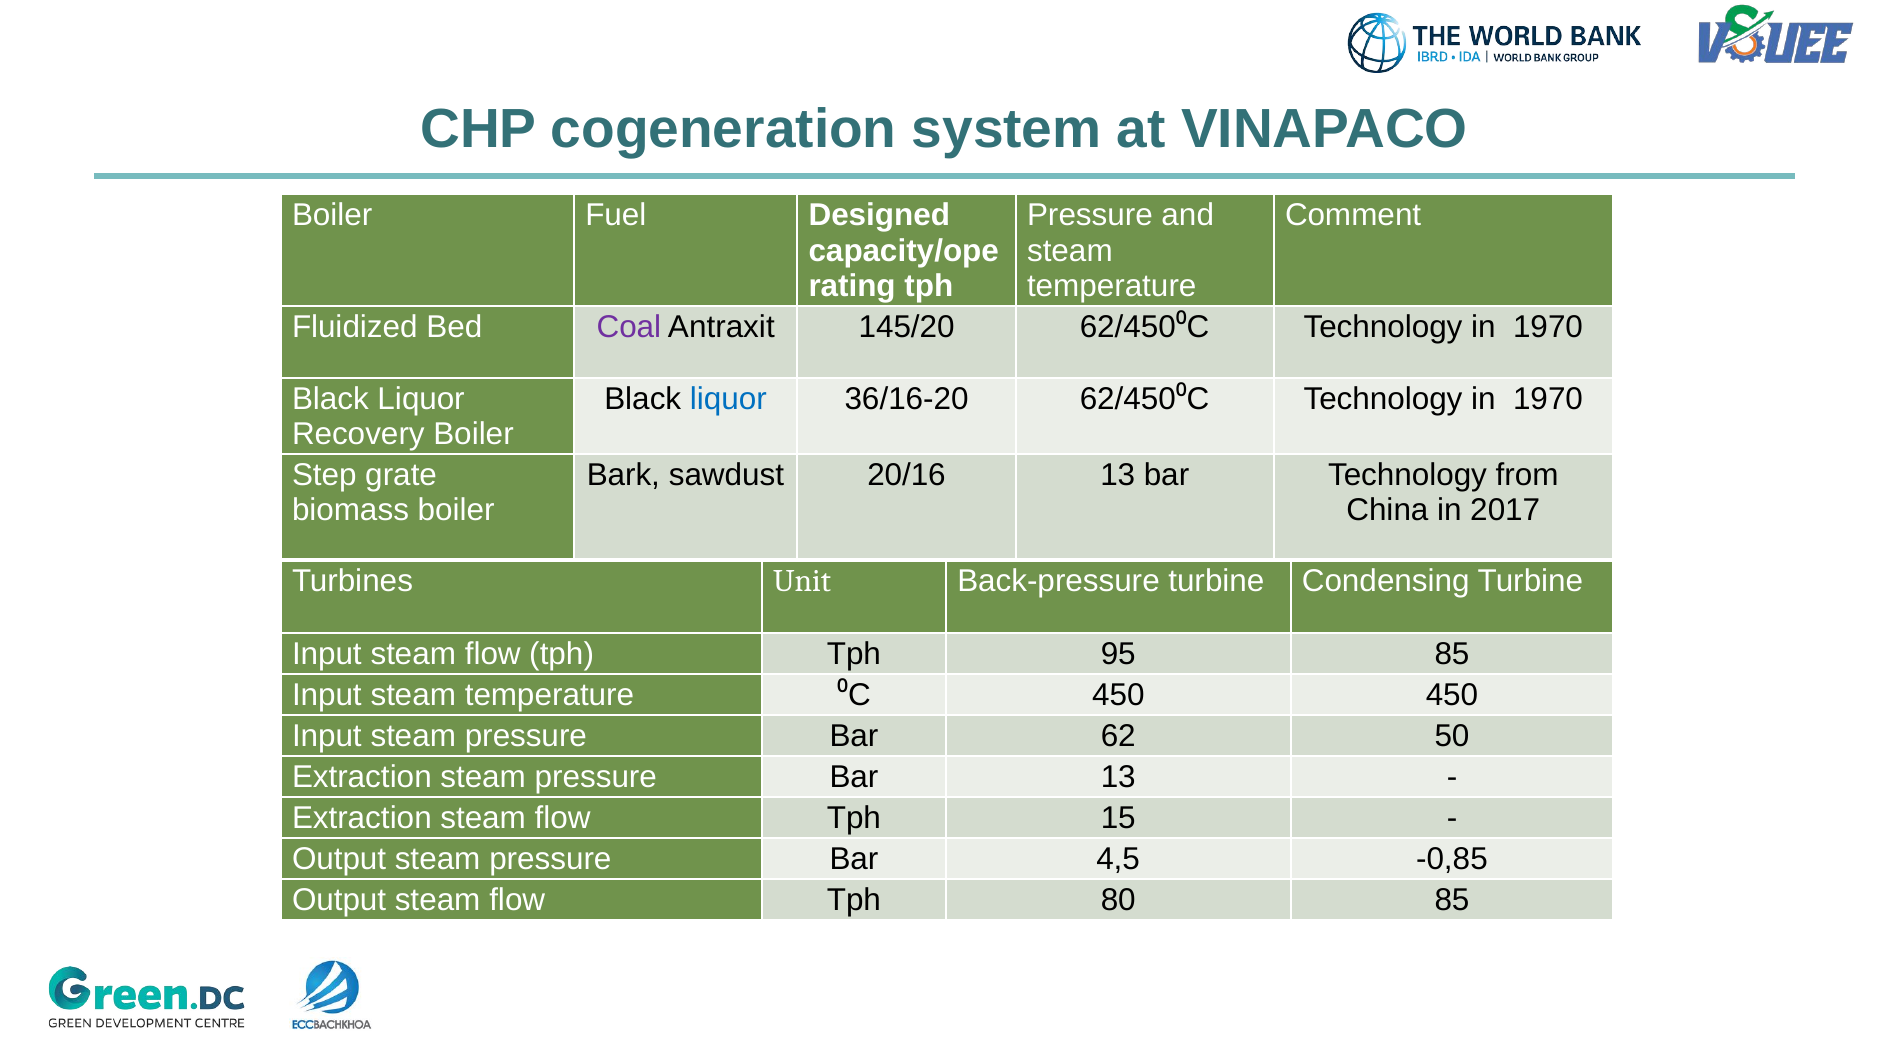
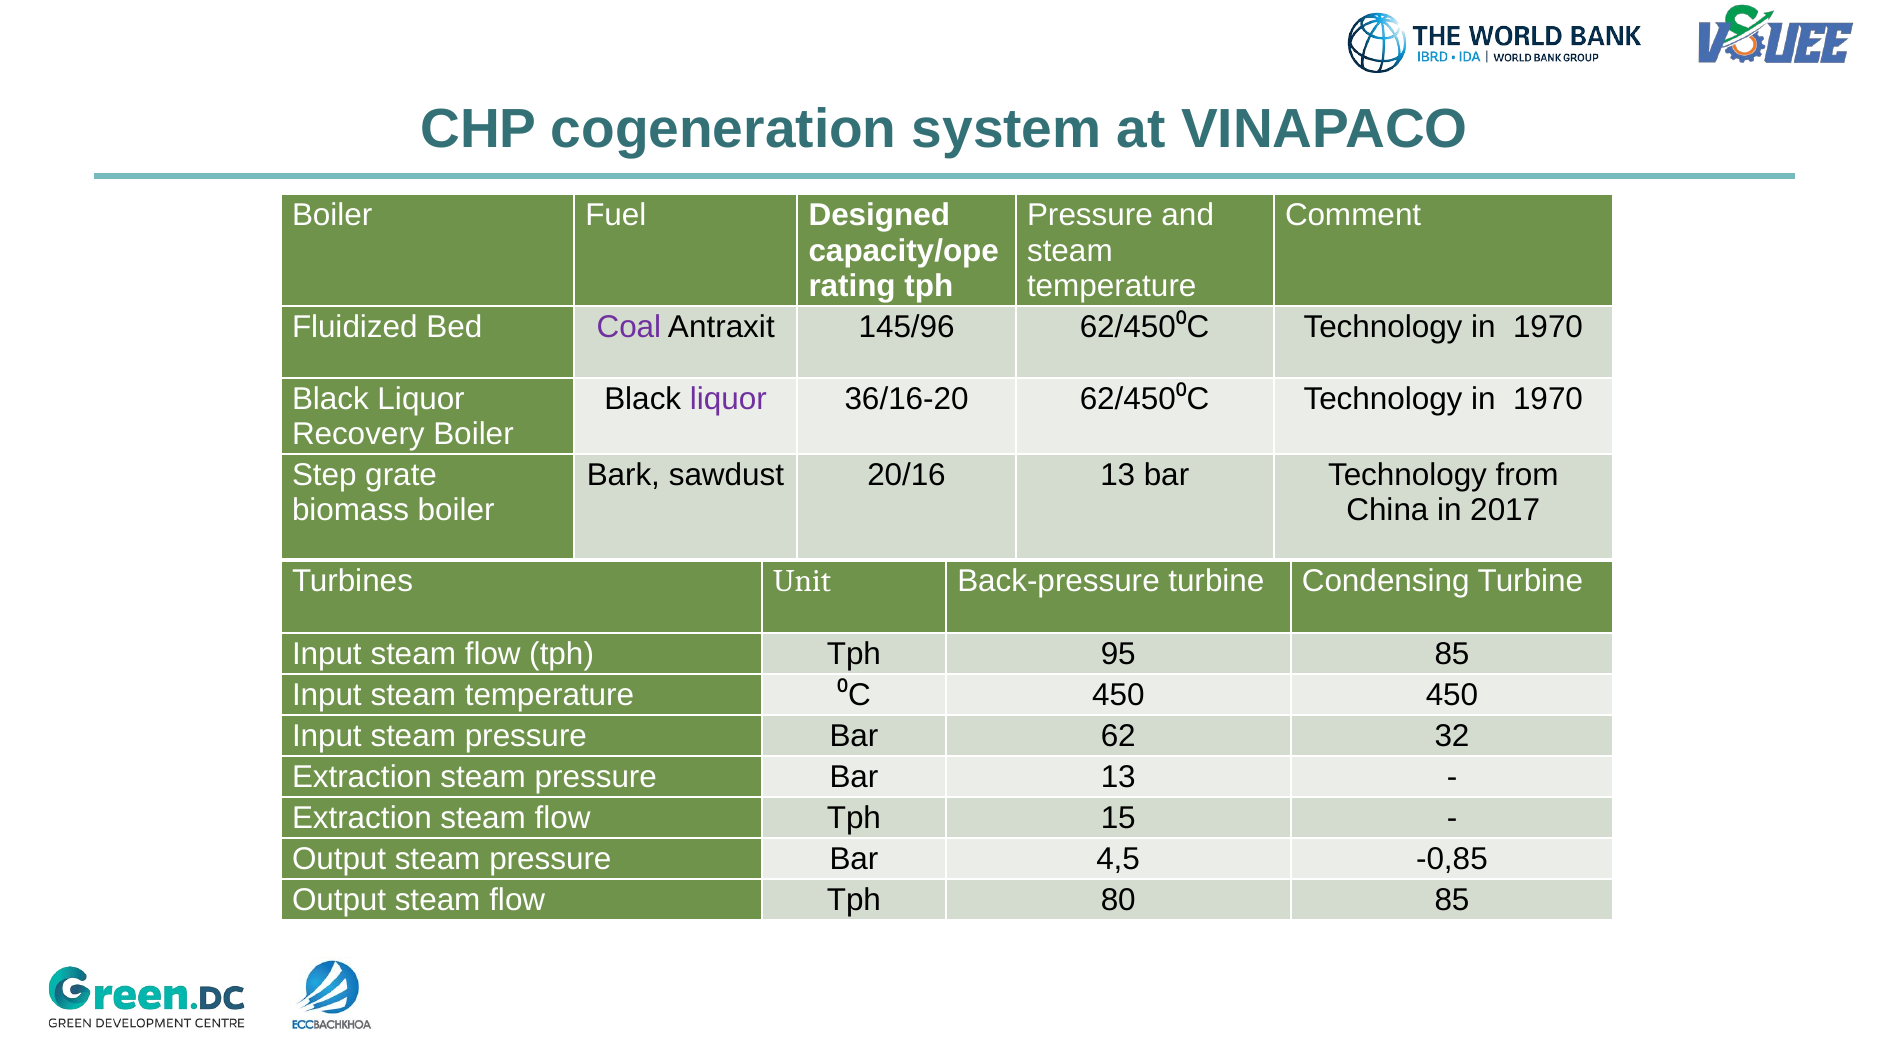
145/20: 145/20 -> 145/96 (907, 327)
liquor colour: blue -> purple (728, 399)
50: 50 -> 32 (1452, 736)
